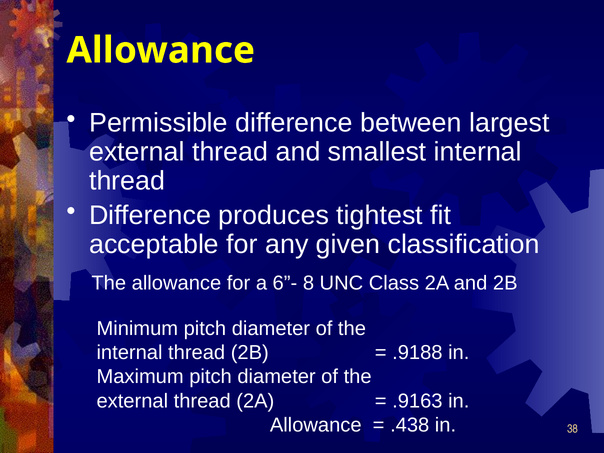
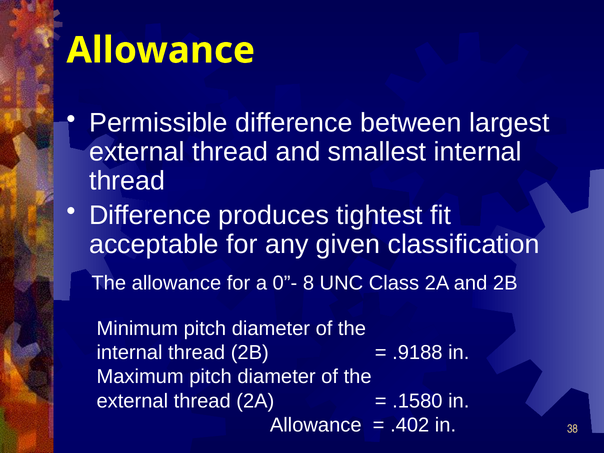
6”-: 6”- -> 0”- (285, 283)
.9163: .9163 -> .1580 (417, 401)
.438: .438 -> .402 (410, 425)
